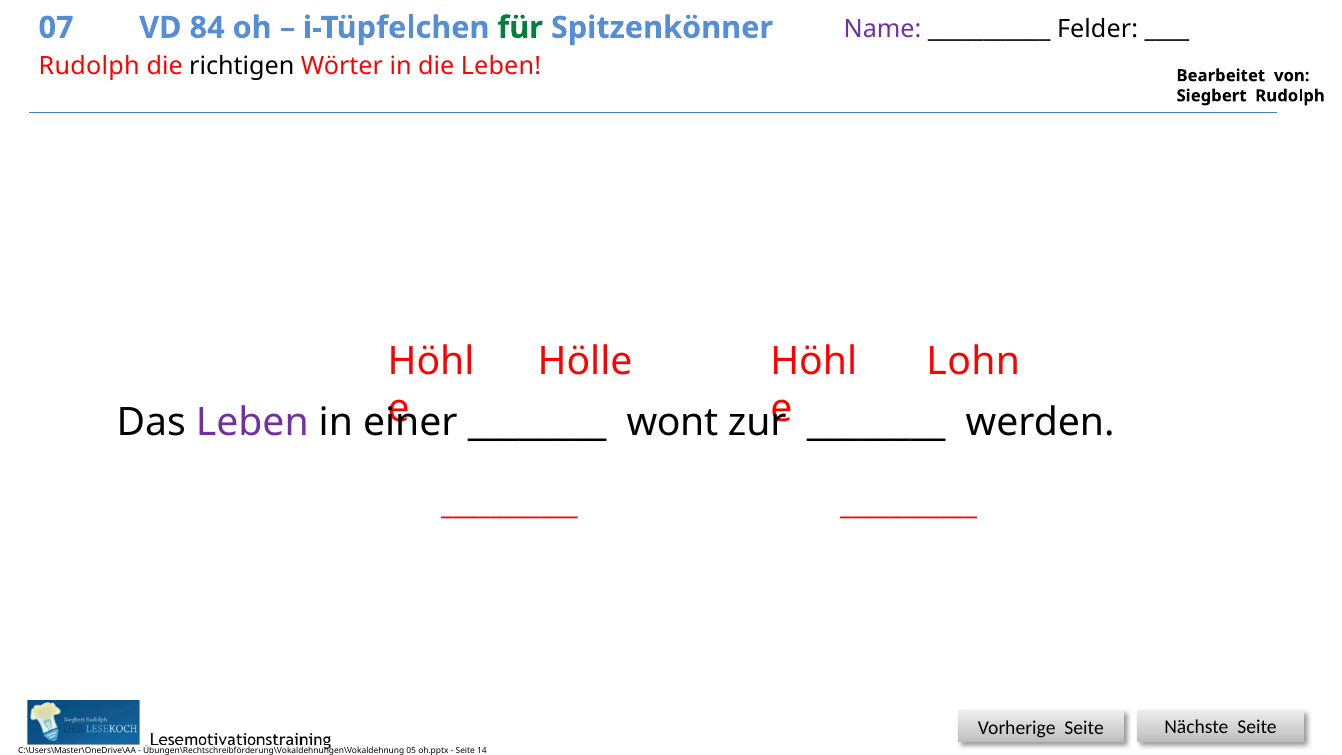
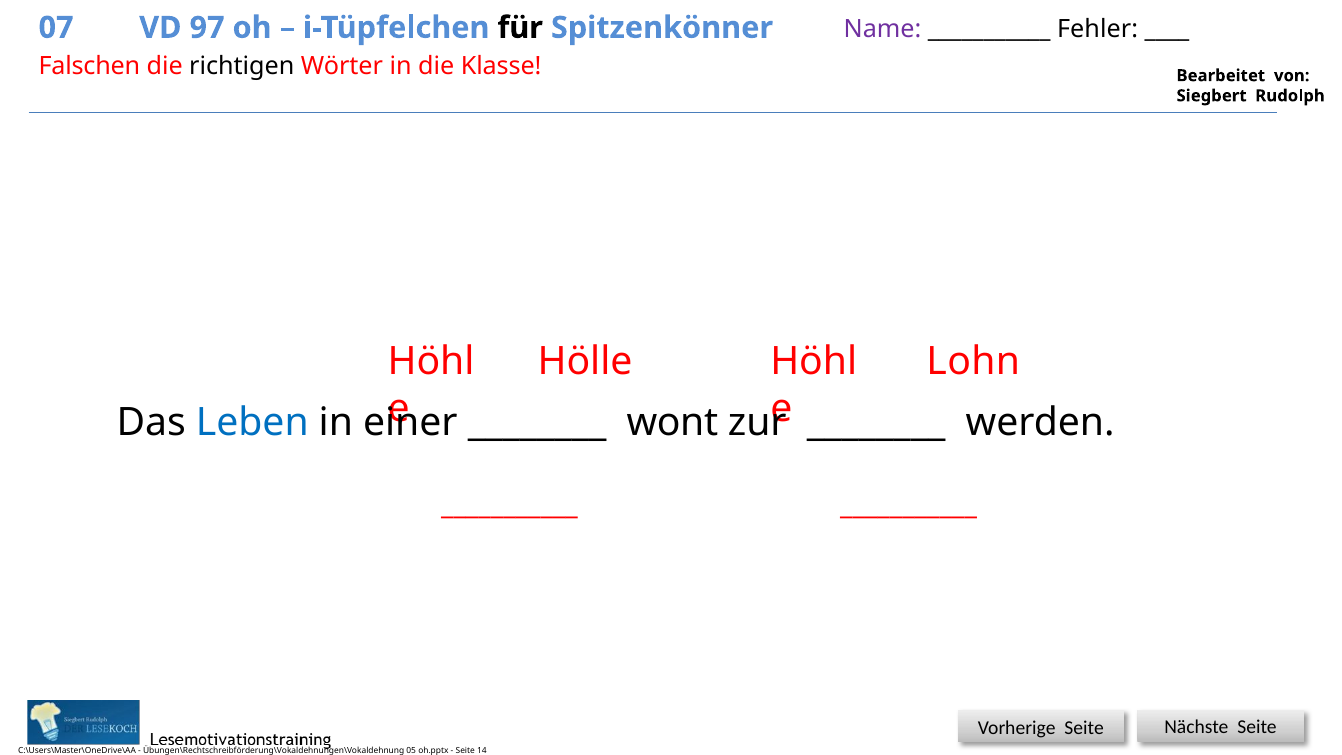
84: 84 -> 97 (207, 28)
für colour: green -> black (520, 28)
Felder: Felder -> Fehler (1098, 30)
Rudolph: Rudolph -> Falschen (89, 66)
die Leben: Leben -> Klasse (501, 66)
Leben colour: purple -> blue (252, 423)
